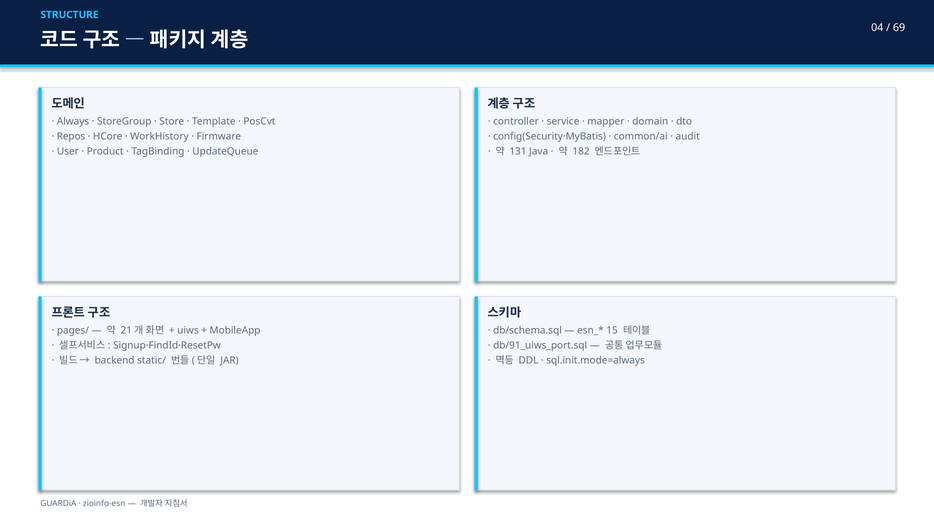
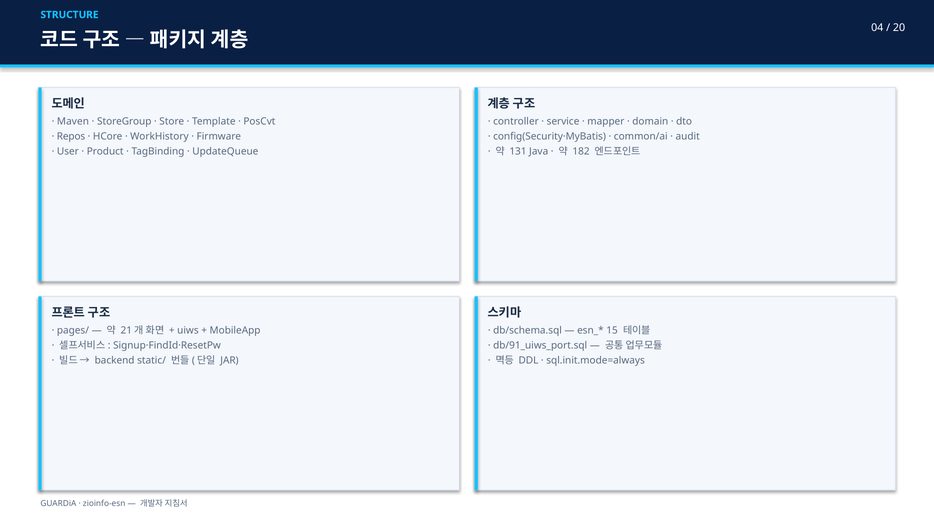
69: 69 -> 20 (899, 28)
Always: Always -> Maven (73, 122)
